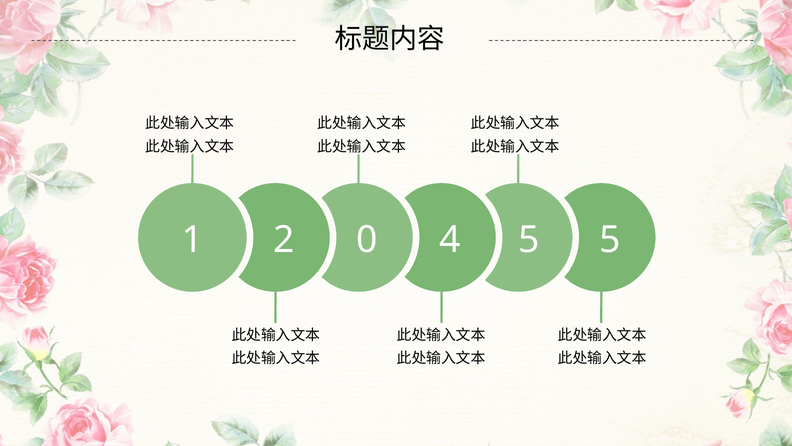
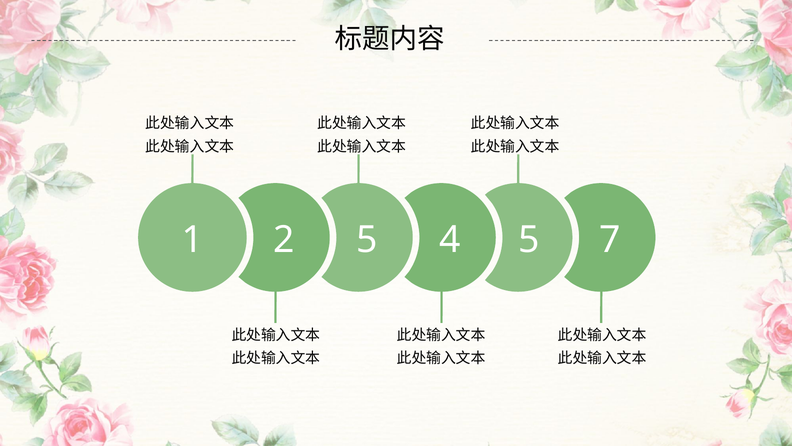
2 0: 0 -> 5 (367, 240)
5 5: 5 -> 7 (610, 240)
